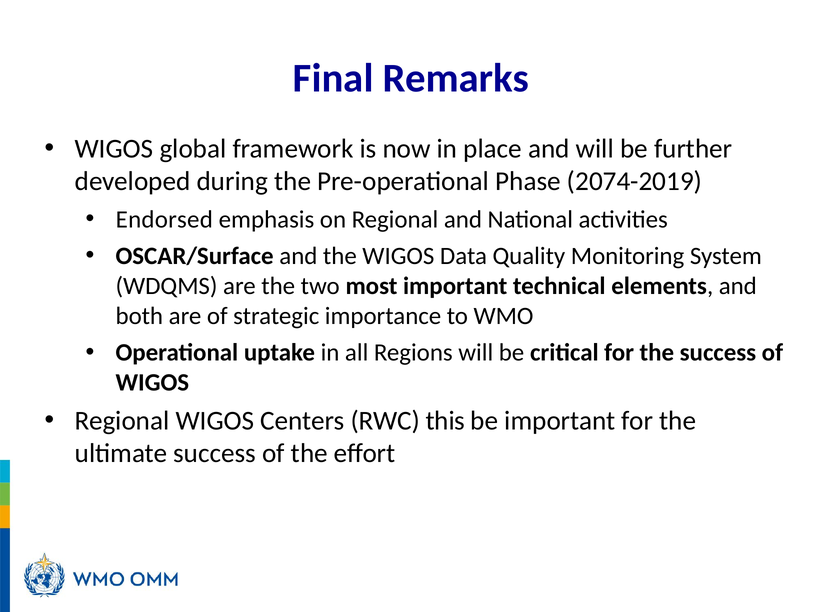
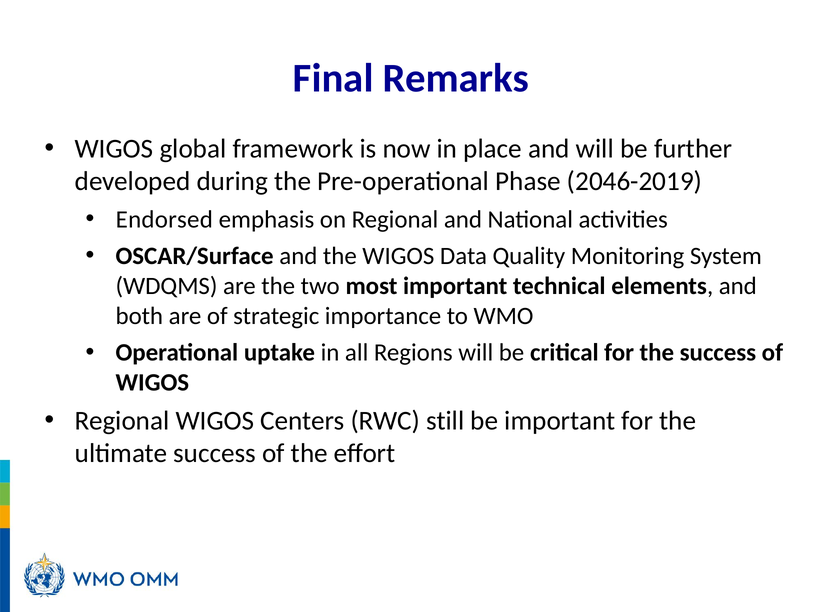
2074-2019: 2074-2019 -> 2046-2019 (635, 181)
this: this -> still (445, 421)
